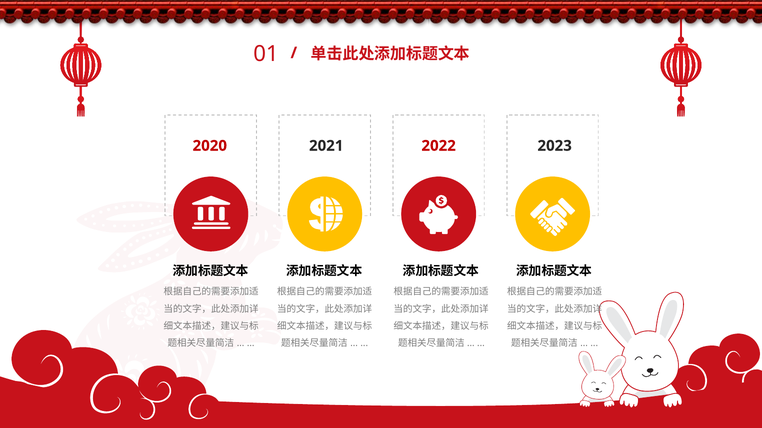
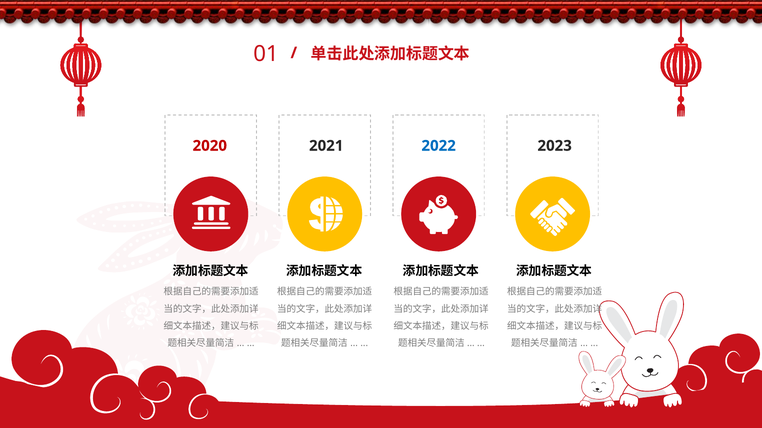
2022 colour: red -> blue (439, 146)
